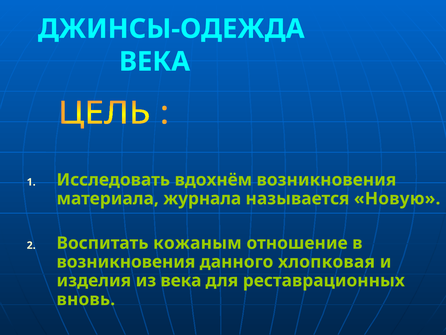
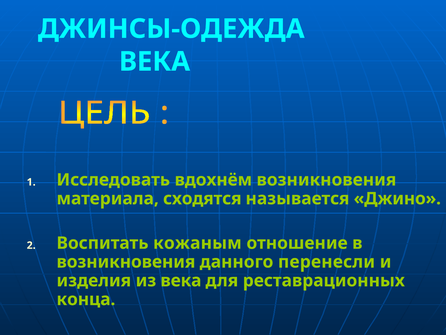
журнала: журнала -> сходятся (202, 198)
Новую: Новую -> Джино (397, 198)
хлопковая: хлопковая -> перенесли (326, 261)
вновь: вновь -> конца (86, 299)
